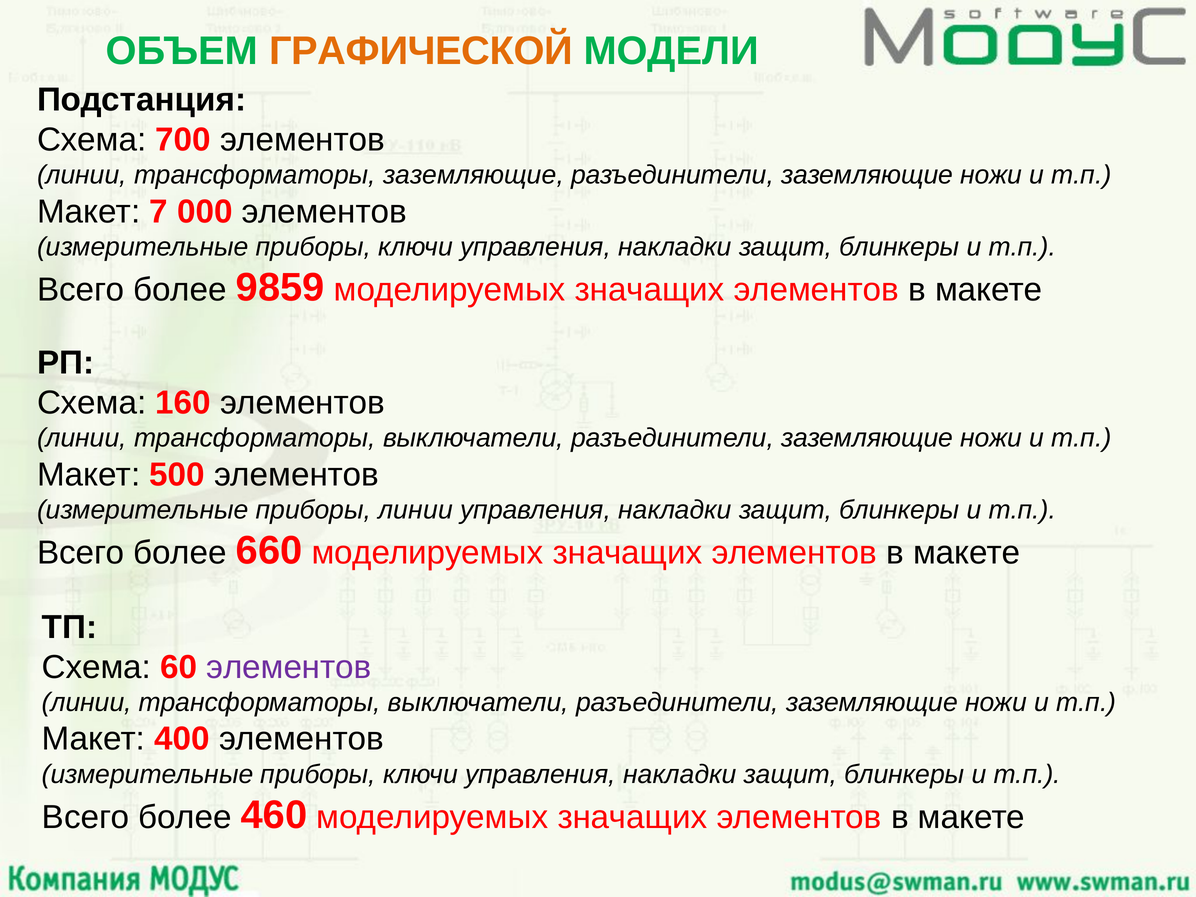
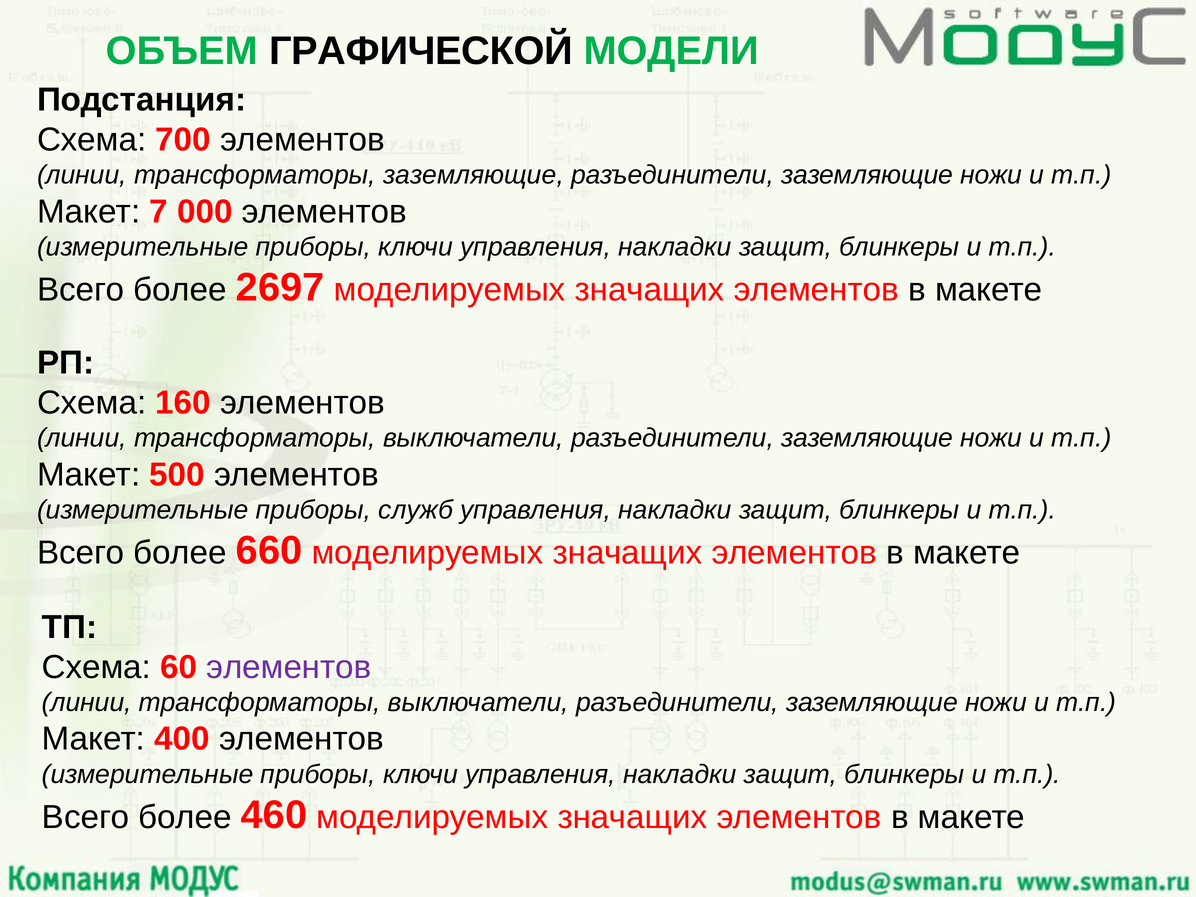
ГРАФИЧЕСКОЙ colour: orange -> black (421, 51)
9859: 9859 -> 2697 (280, 288)
приборы линии: линии -> служб (416, 510)
